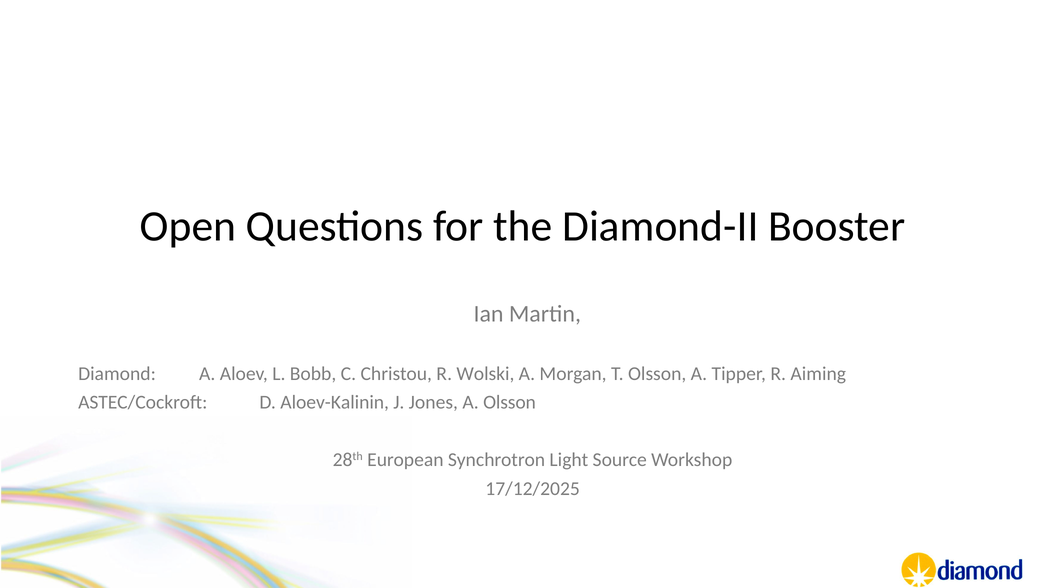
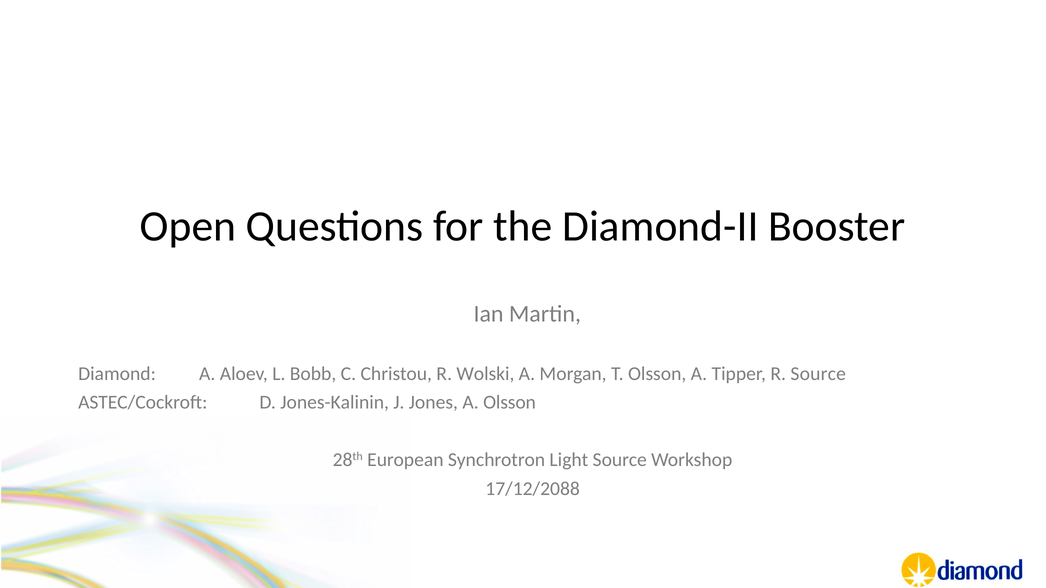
R Aiming: Aiming -> Source (818, 374)
Aloev-Kalinin: Aloev-Kalinin -> Jones-Kalinin (335, 403)
17/12/2025: 17/12/2025 -> 17/12/2088 (533, 489)
